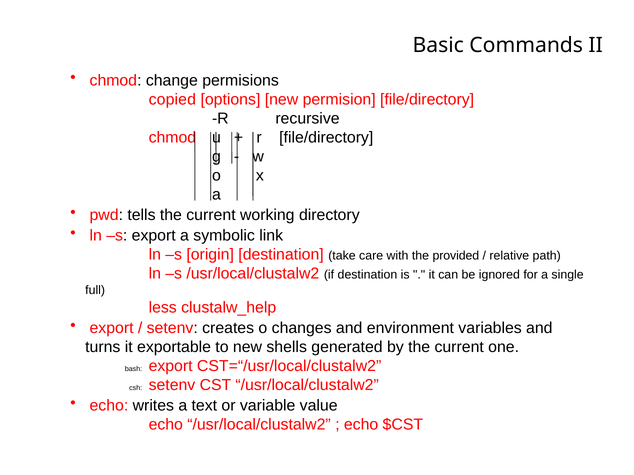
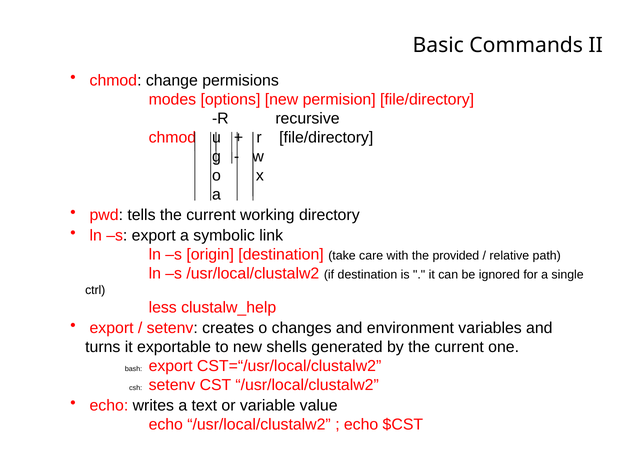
copied: copied -> modes (172, 99)
full: full -> ctrl (95, 290)
